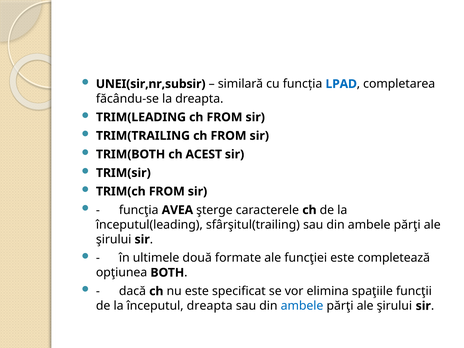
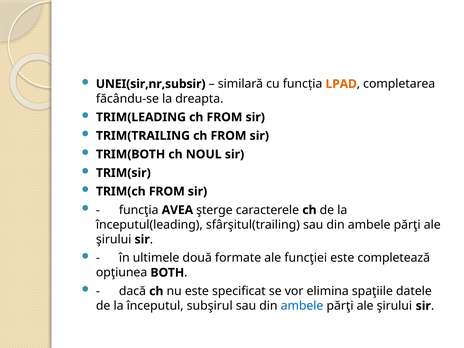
LPAD colour: blue -> orange (341, 84)
ACEST: ACEST -> NOUL (204, 154)
funcţii: funcţii -> datele (414, 291)
începutul dreapta: dreapta -> subşirul (210, 306)
